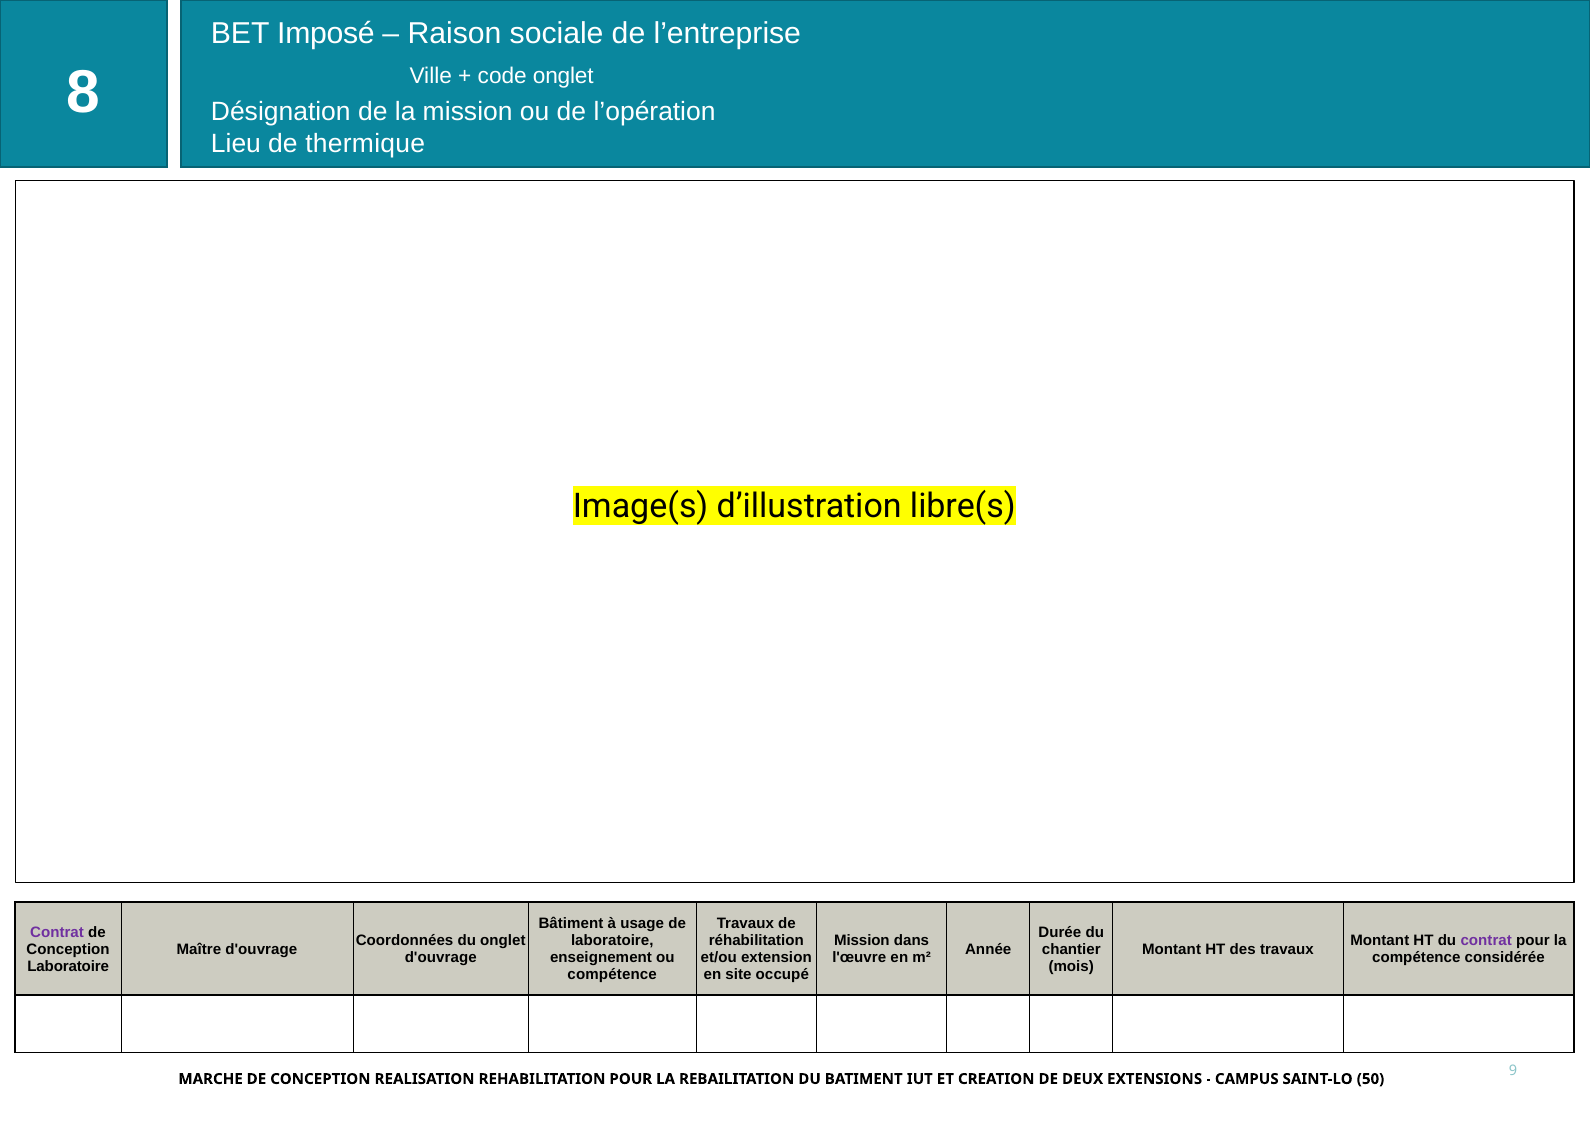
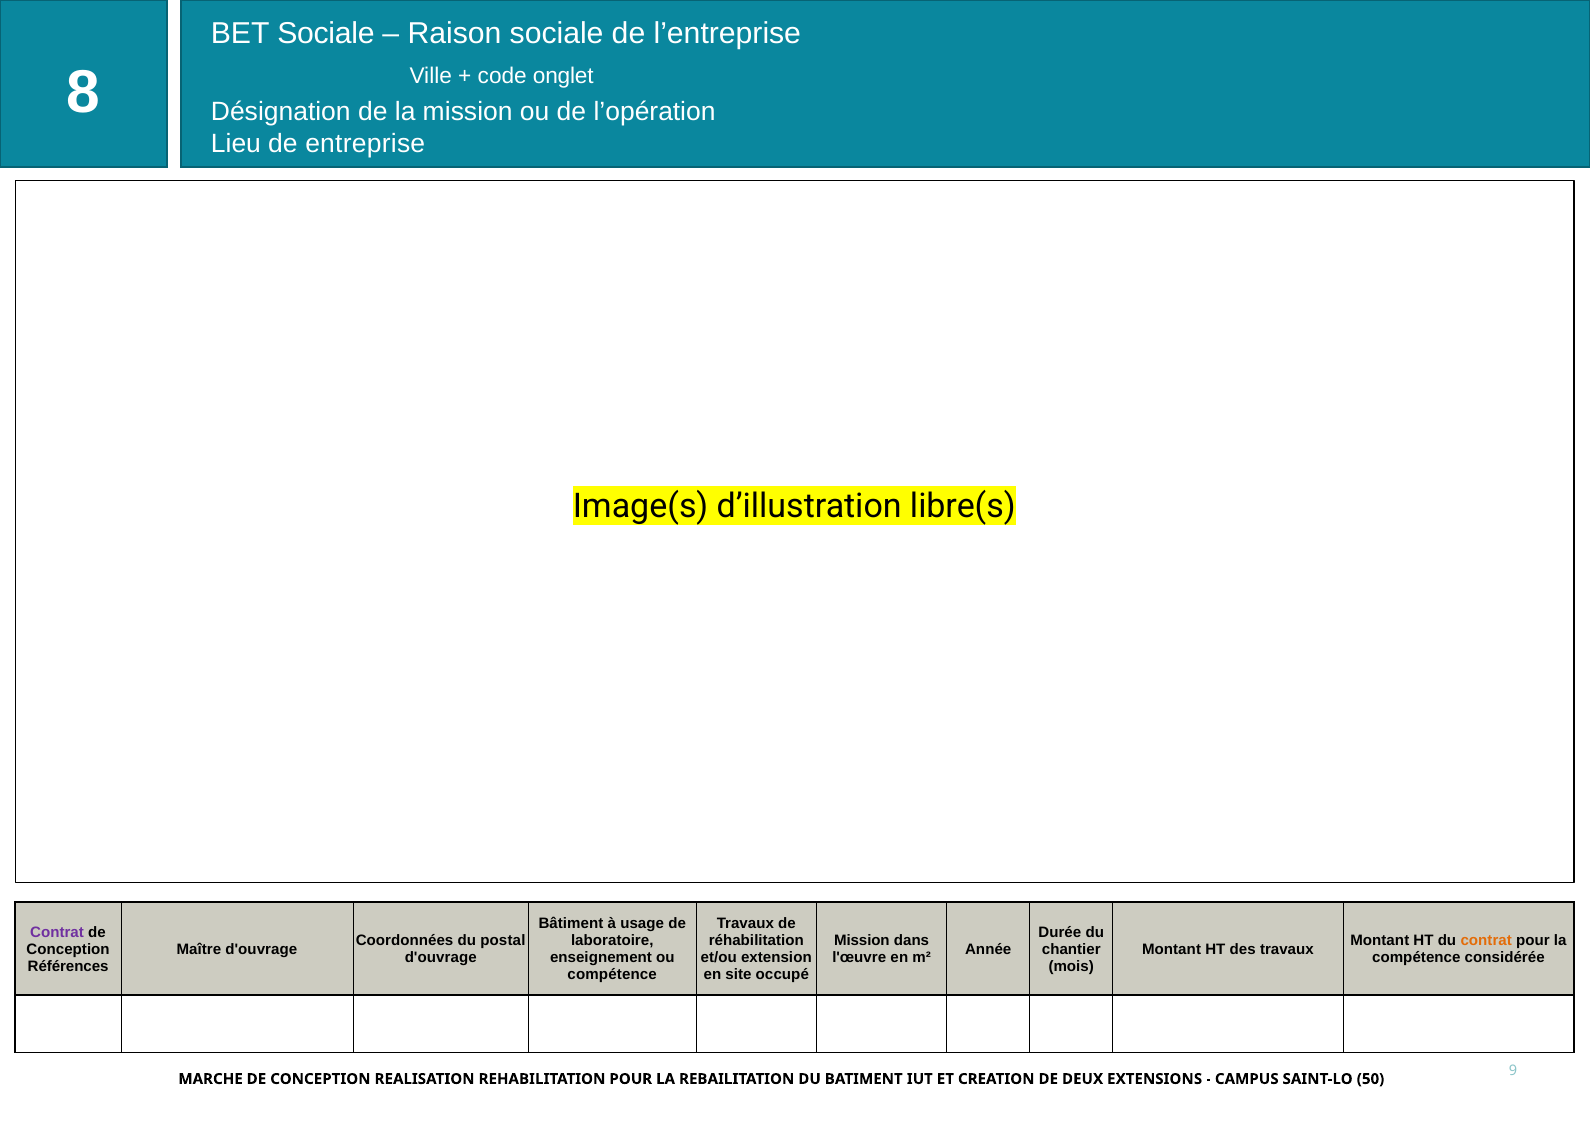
BET Imposé: Imposé -> Sociale (326, 33)
thermique: thermique -> entreprise (365, 144)
du onglet: onglet -> postal (503, 941)
contrat colour: purple -> orange (1486, 941)
Laboratoire: Laboratoire -> Références (68, 966)
